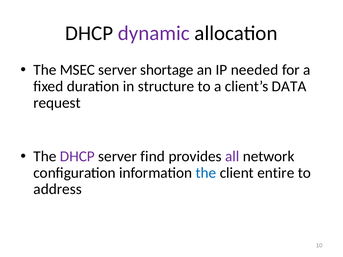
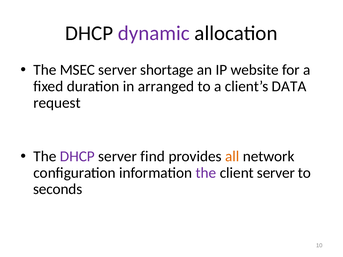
needed: needed -> website (255, 70)
structure: structure -> arranged (166, 86)
all colour: purple -> orange (232, 156)
the colour: blue -> purple (206, 173)
client entire: entire -> server (276, 173)
address: address -> seconds (58, 189)
